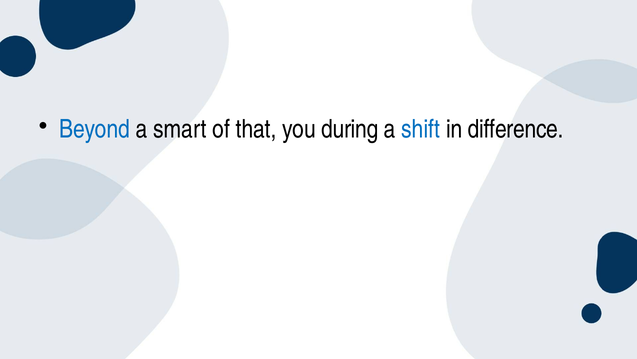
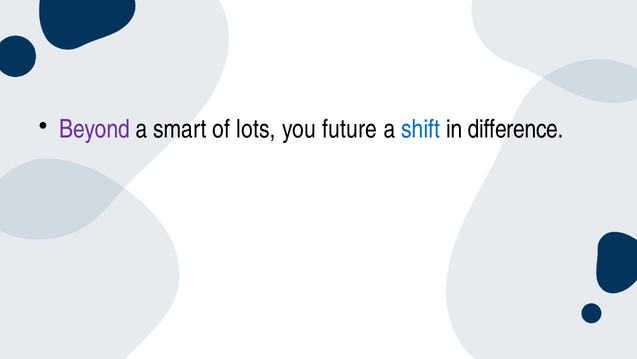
Beyond colour: blue -> purple (94, 129)
that: that -> lots (256, 129)
during: during -> future (350, 129)
